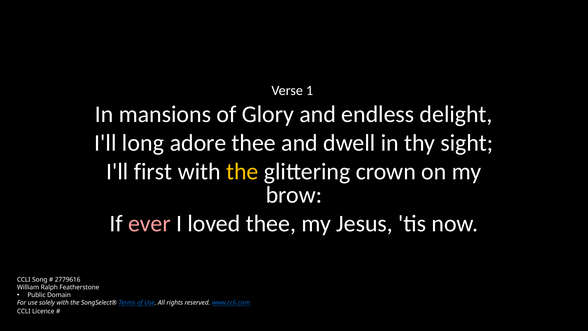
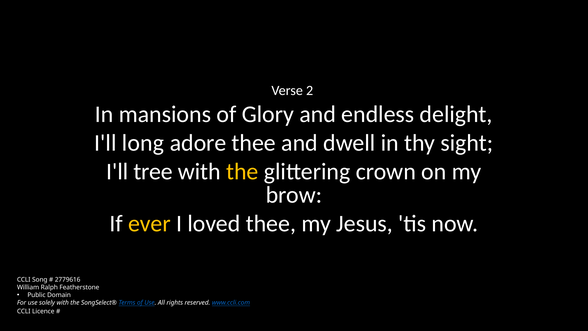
1: 1 -> 2 (310, 91)
first: first -> tree (153, 172)
ever colour: pink -> yellow (149, 223)
